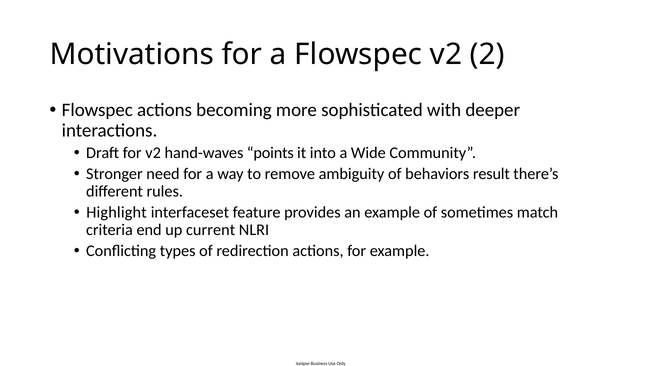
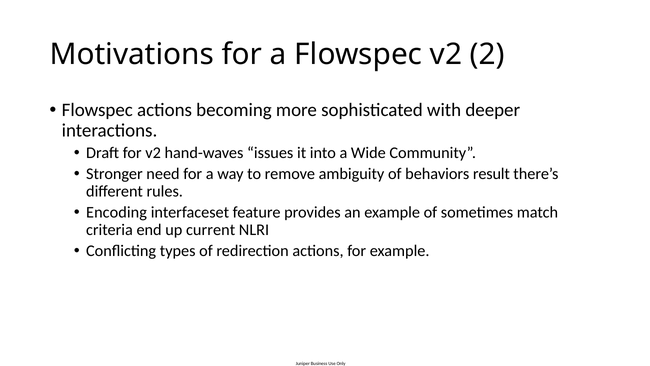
points: points -> issues (270, 153)
Highlight: Highlight -> Encoding (117, 212)
